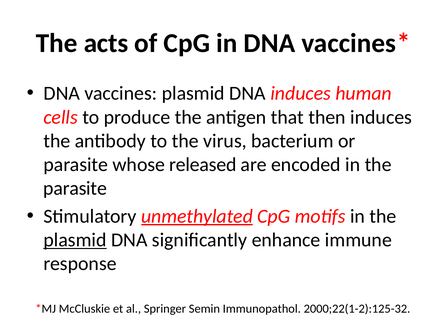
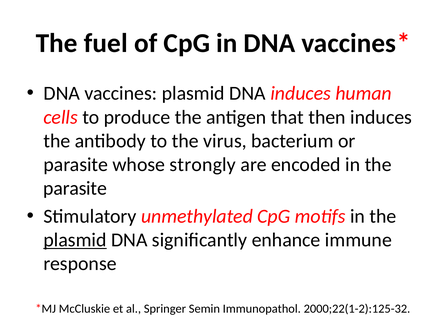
acts: acts -> fuel (106, 43)
released: released -> strongly (203, 165)
unmethylated underline: present -> none (197, 216)
